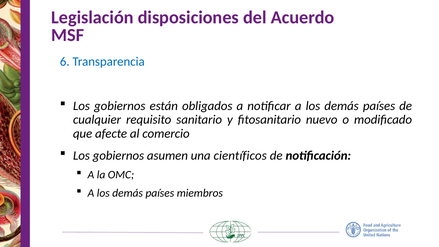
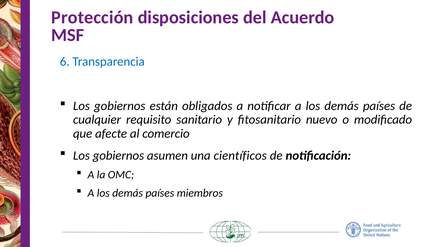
Legislación: Legislación -> Protección (92, 17)
